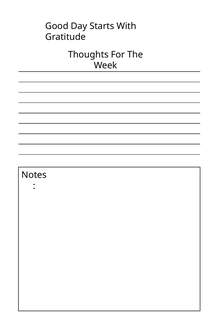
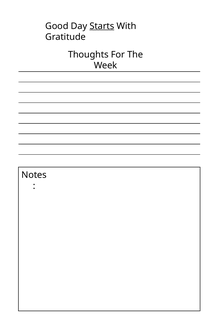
Starts underline: none -> present (102, 26)
